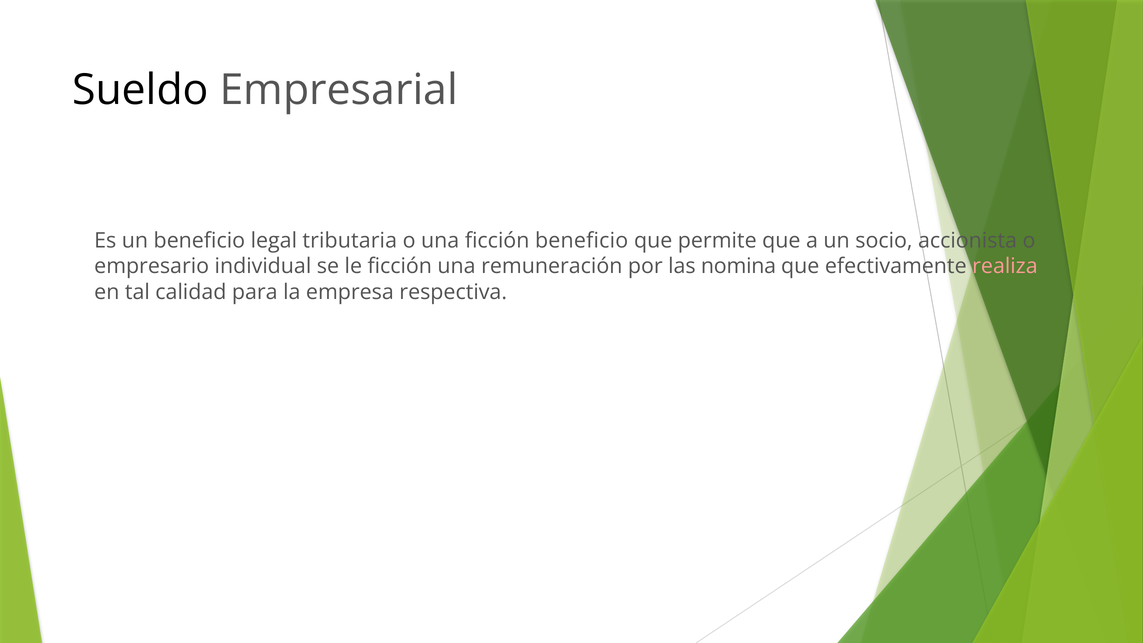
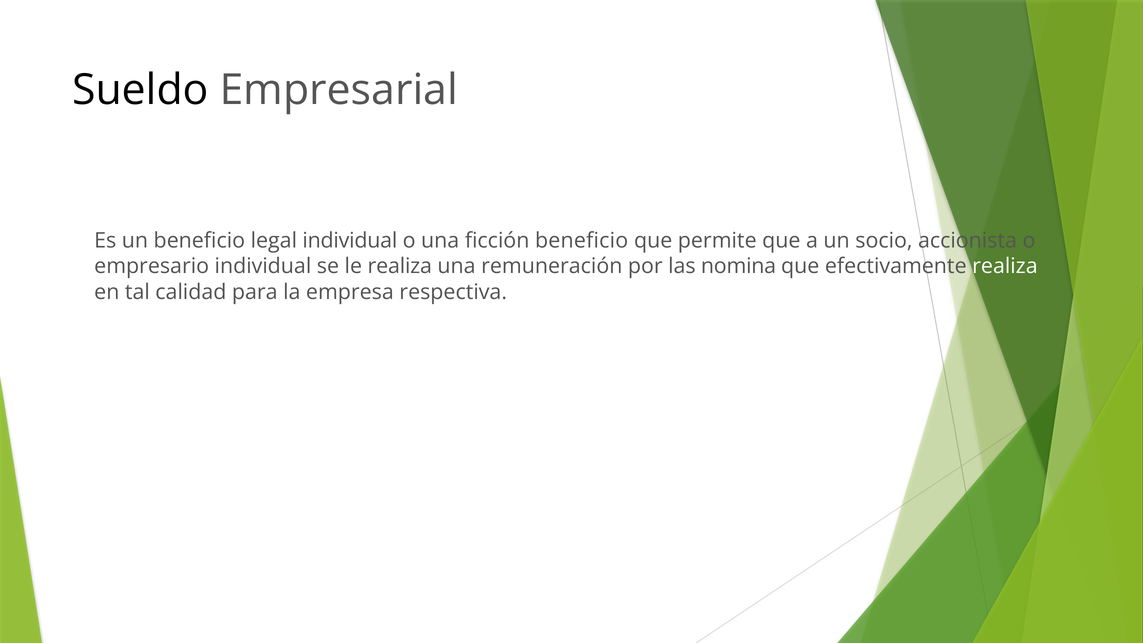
legal tributaria: tributaria -> individual (350, 241)
le ficción: ficción -> realiza (400, 266)
realiza colour: pink -> white (1005, 266)
